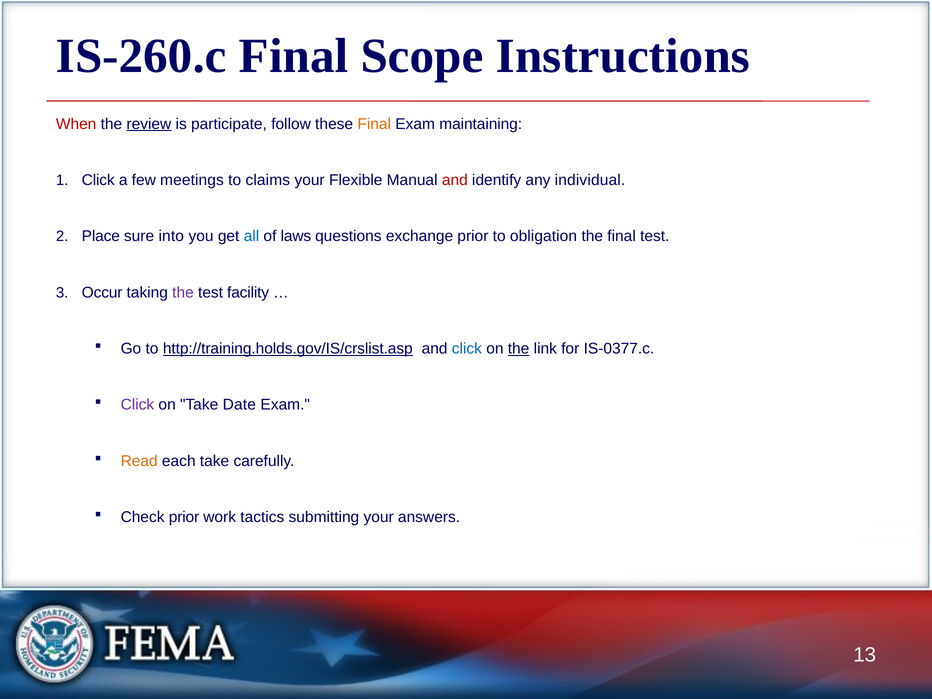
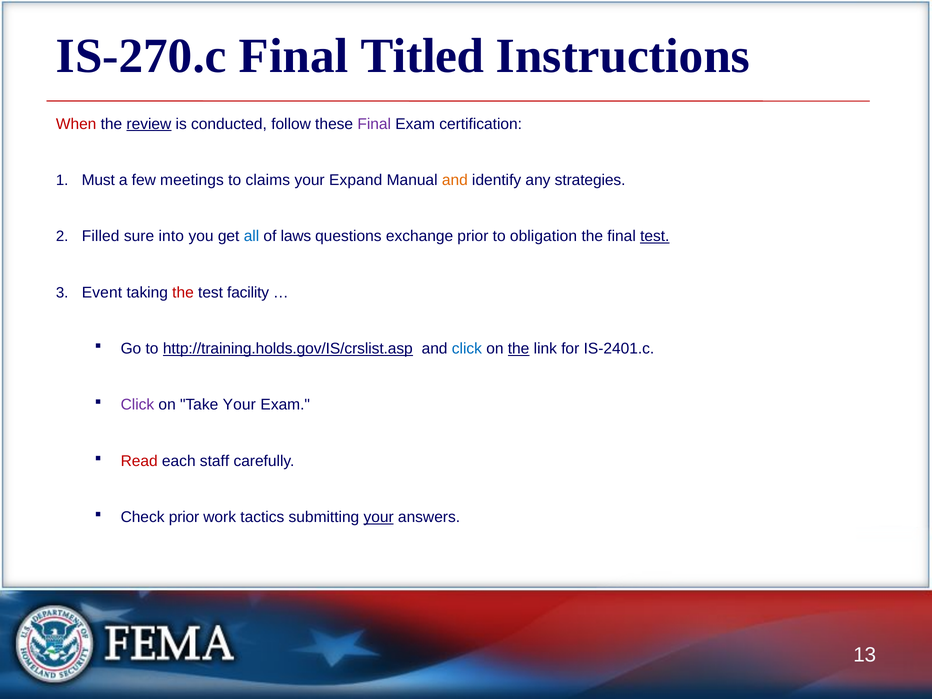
IS-260.c: IS-260.c -> IS-270.c (141, 56)
Scope: Scope -> Titled (422, 56)
participate: participate -> conducted (229, 124)
Final colour: orange -> purple (374, 124)
maintaining: maintaining -> certification (481, 124)
Click: Click -> Must (98, 180)
Flexible: Flexible -> Expand (356, 180)
and colour: red -> orange (455, 180)
individual: individual -> strategies (590, 180)
Place: Place -> Filled (101, 236)
test underline: none -> present (655, 236)
Occur: Occur -> Event (102, 292)
the colour: purple -> red (183, 292)
IS-0377.c: IS-0377.c -> IS-2401.c (619, 349)
Take Date: Date -> Your (239, 405)
Read colour: orange -> red (139, 461)
each take: take -> staff (215, 461)
your underline: none -> present (379, 517)
